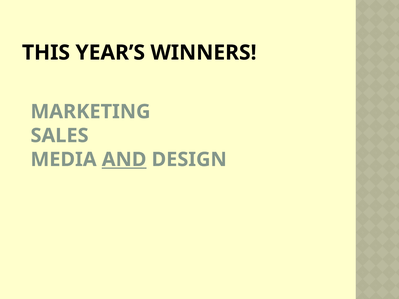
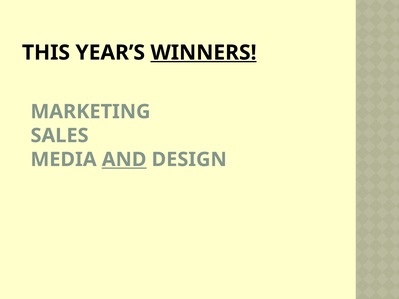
WINNERS underline: none -> present (204, 53)
